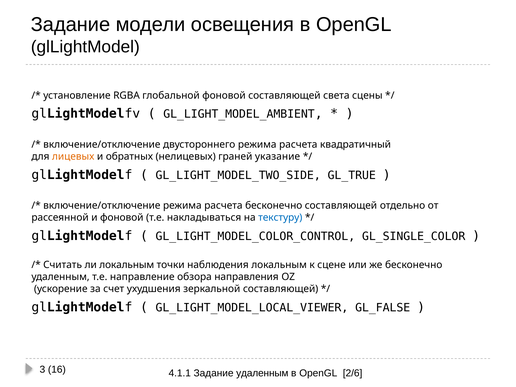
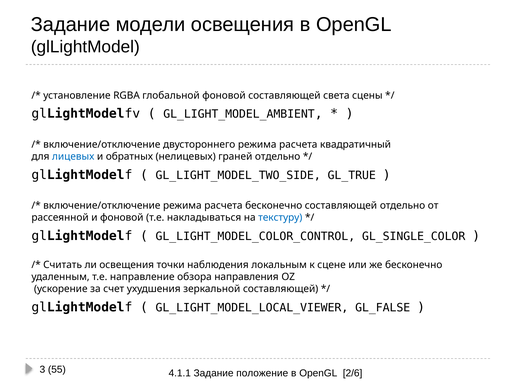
лицевых colour: orange -> blue (73, 156)
граней указание: указание -> отдельно (278, 156)
ли локальным: локальным -> освещения (127, 265)
16: 16 -> 55 (57, 369)
Задание удаленным: удаленным -> положение (262, 373)
